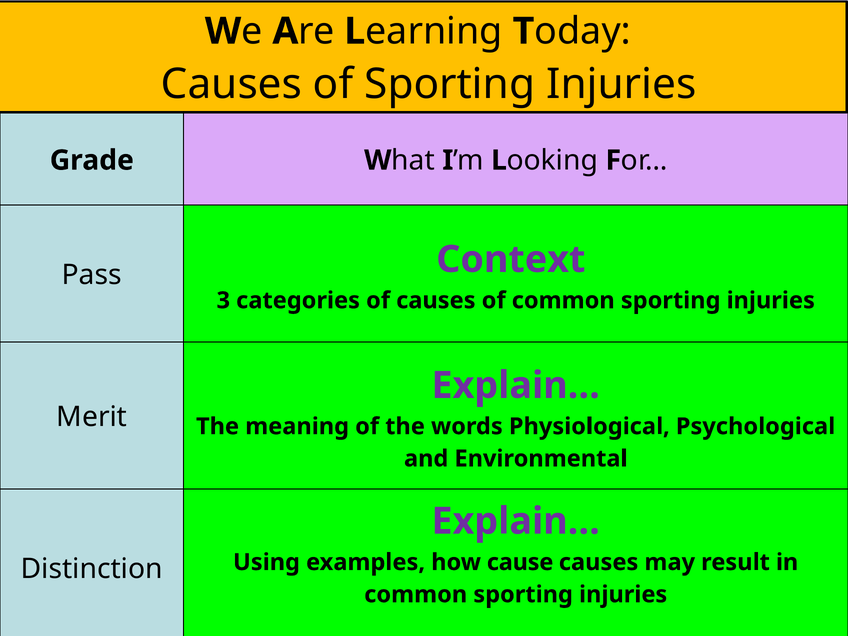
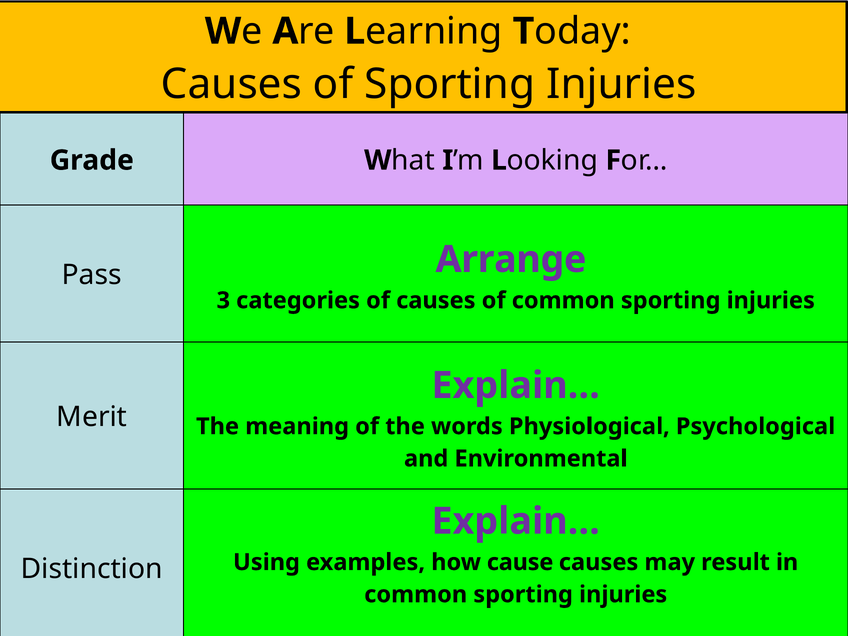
Context: Context -> Arrange (511, 259)
